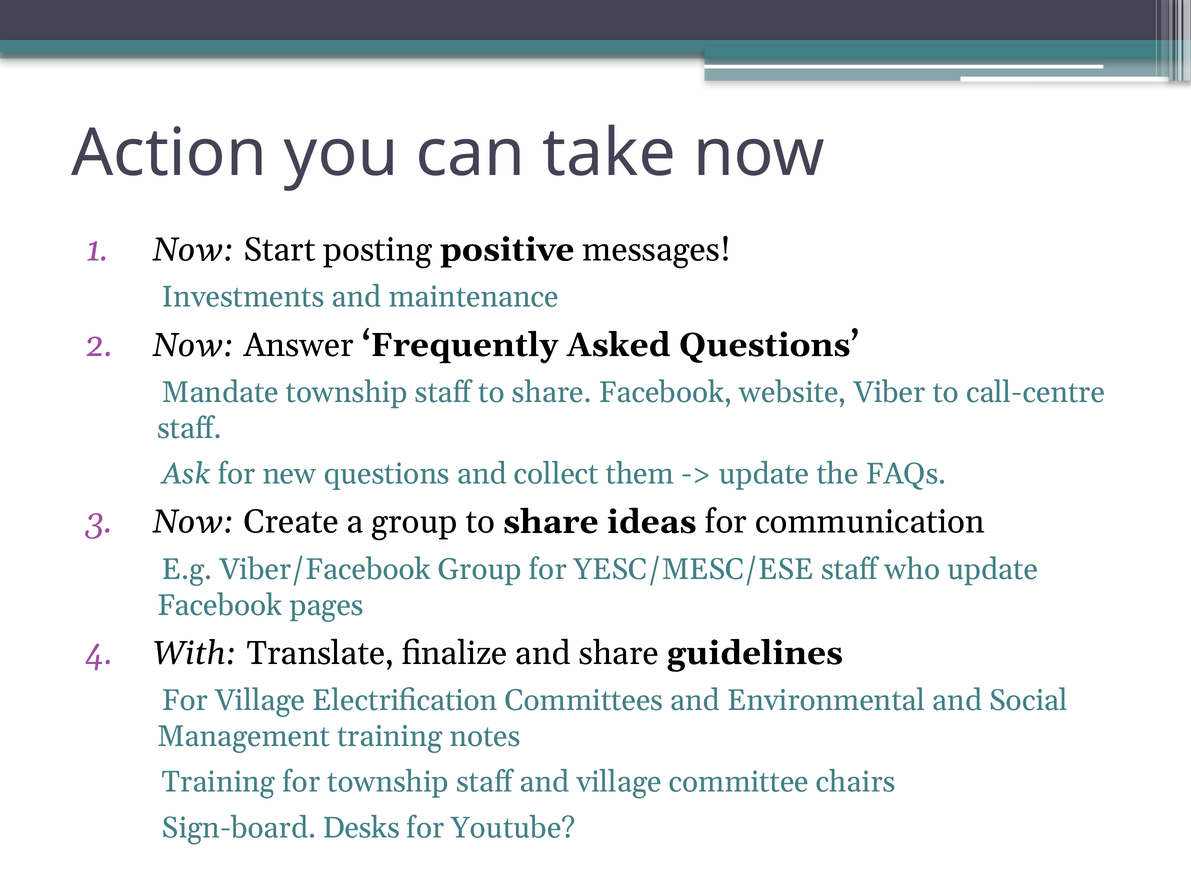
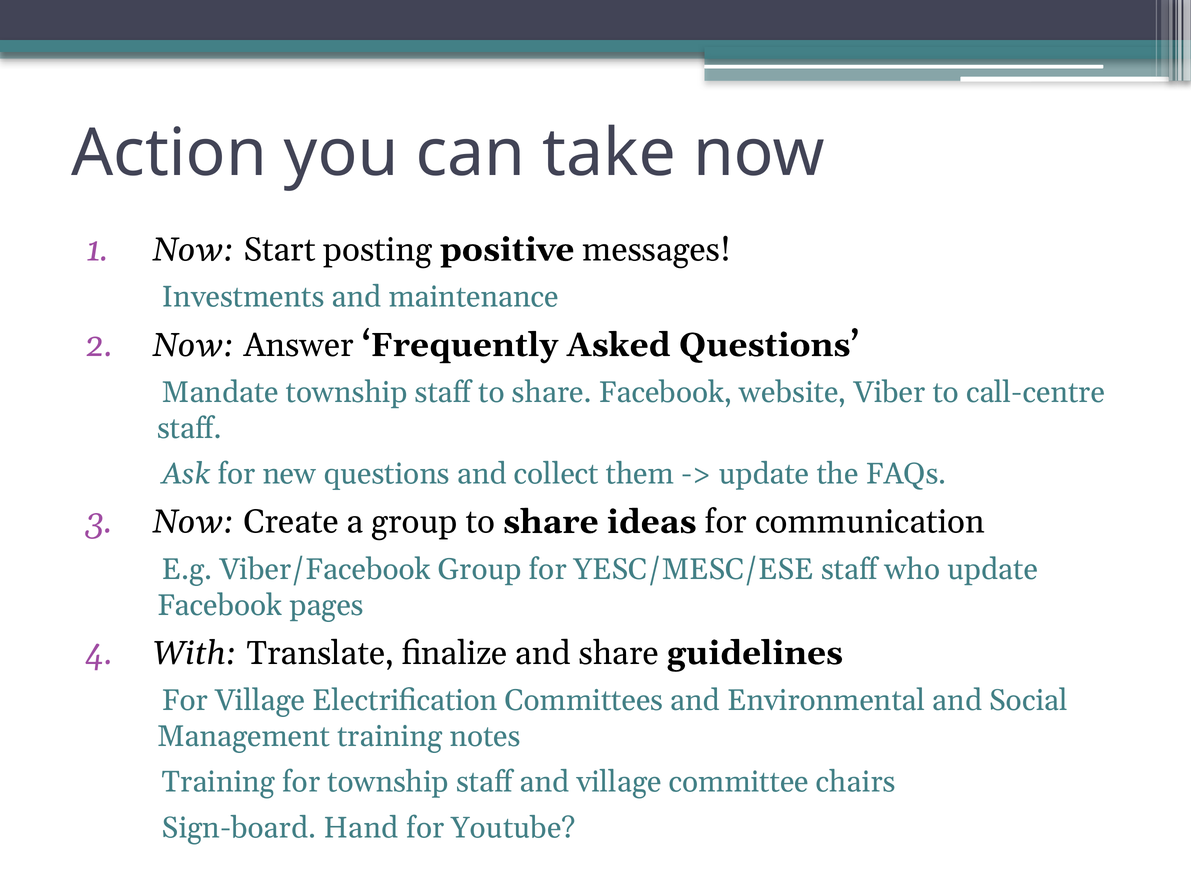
Desks: Desks -> Hand (361, 827)
